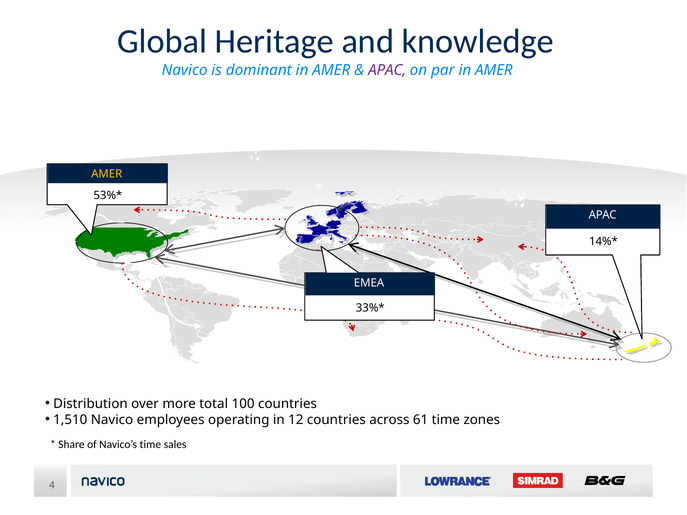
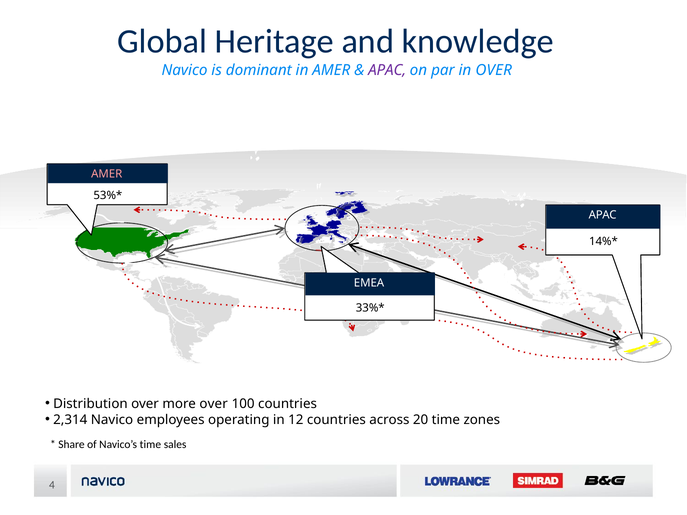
par in AMER: AMER -> OVER (494, 70)
AMER colour: yellow -> pink (107, 174)
more total: total -> over (214, 404)
1,510: 1,510 -> 2,314 (70, 420)
61: 61 -> 20 (421, 420)
